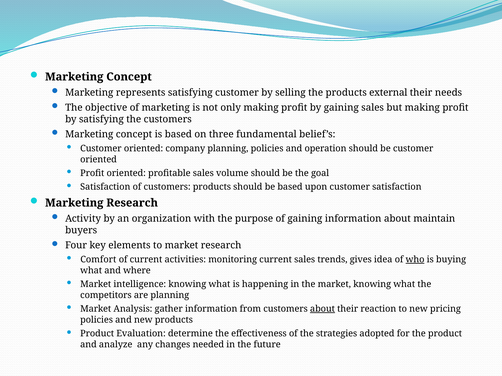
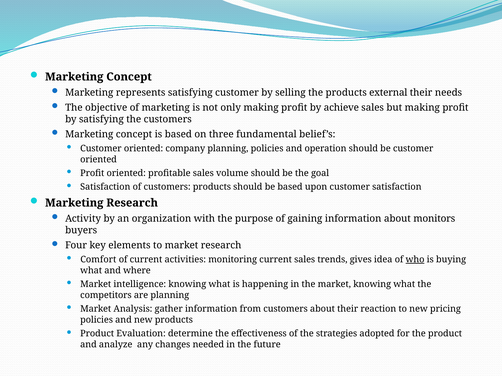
by gaining: gaining -> achieve (341, 108)
maintain: maintain -> monitors (434, 219)
about underline: present -> none (322, 309)
